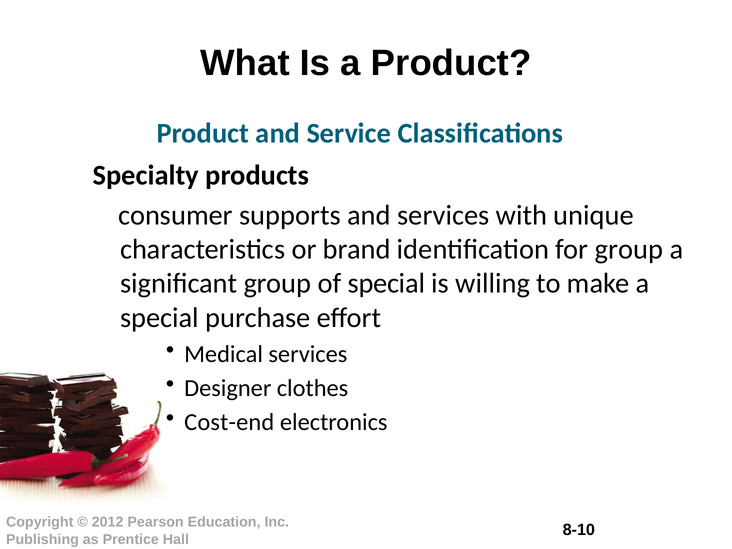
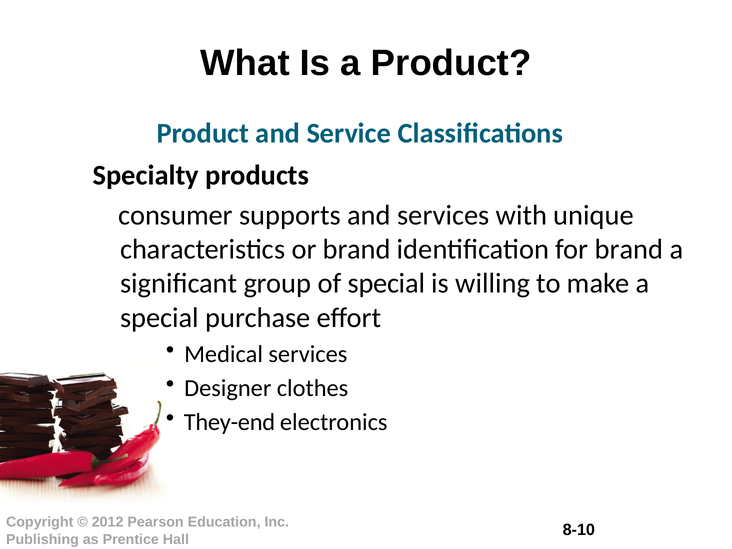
for group: group -> brand (629, 249)
Cost-end: Cost-end -> They-end (229, 422)
